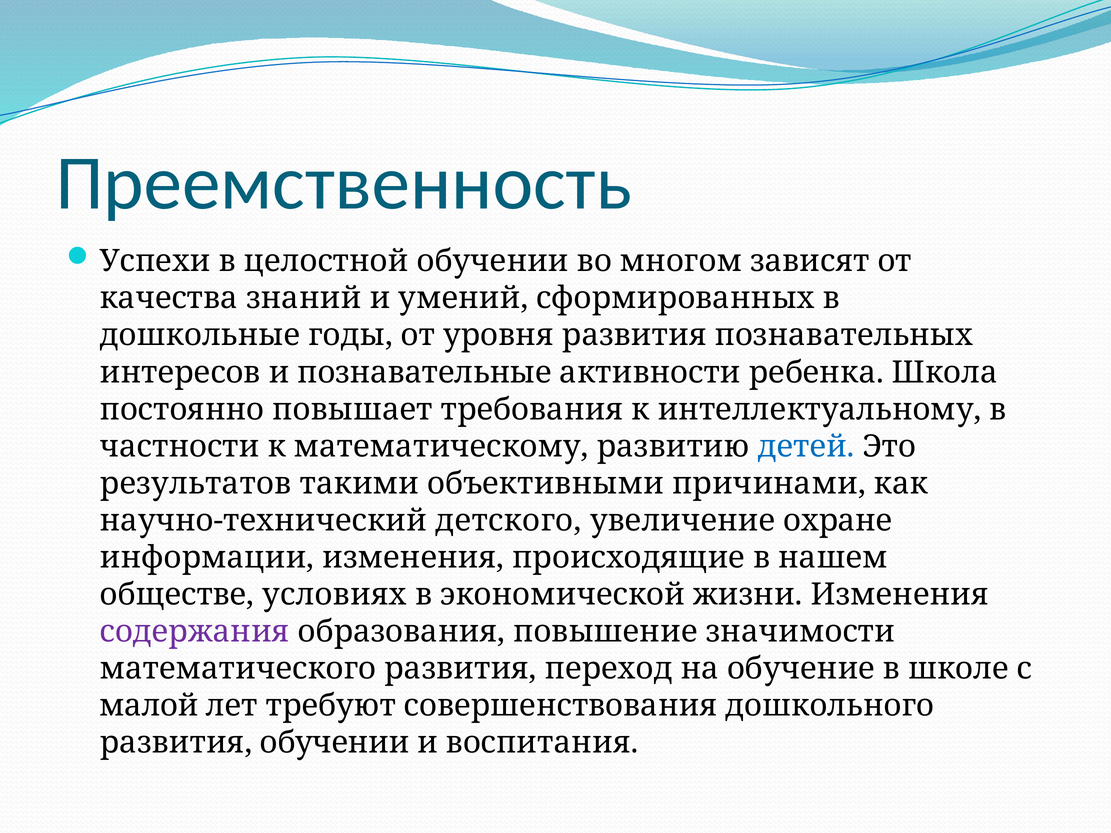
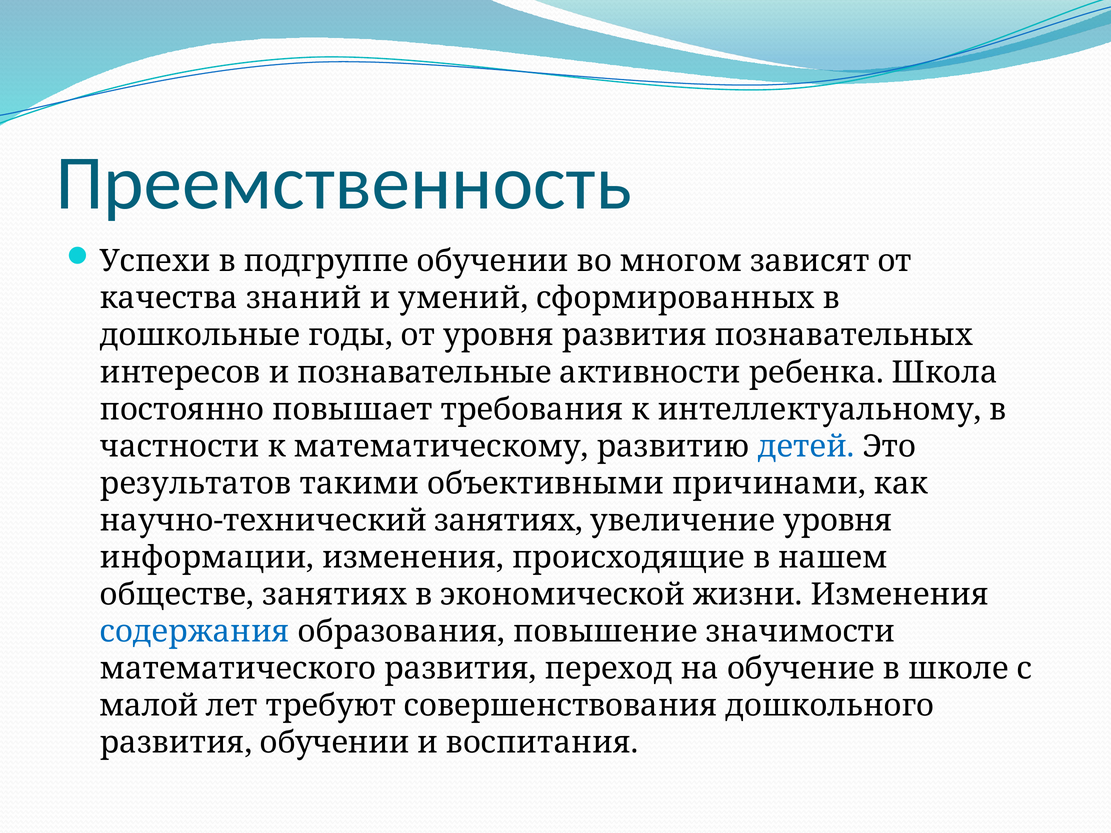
целостной: целостной -> подгруппе (326, 261)
научно-технический детского: детского -> занятиях (509, 521)
увеличение охране: охране -> уровня (838, 521)
обществе условиях: условиях -> занятиях (335, 595)
содержания colour: purple -> blue (195, 632)
